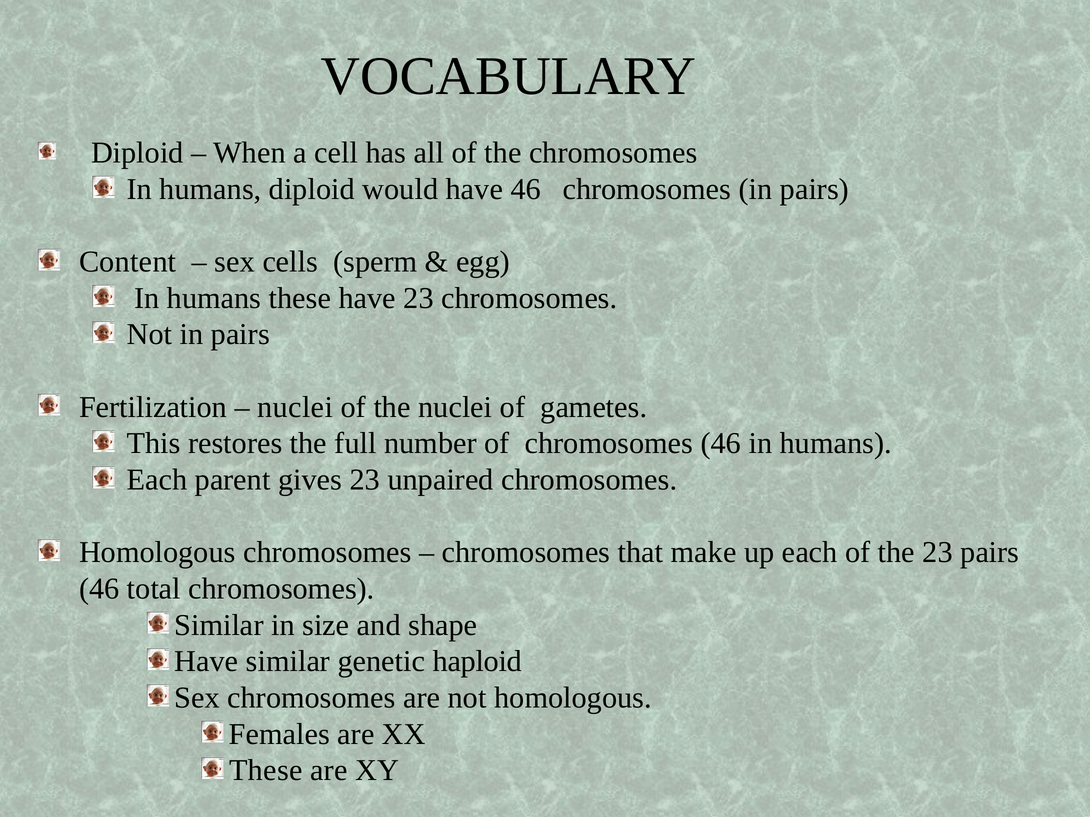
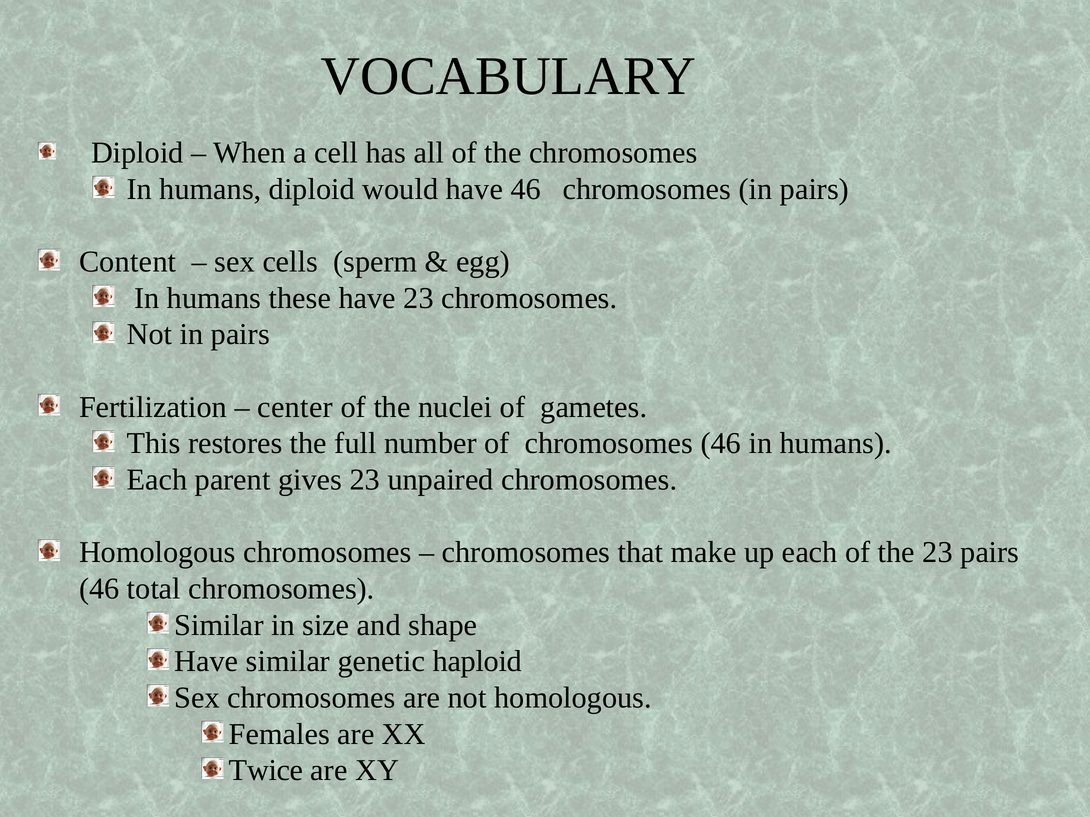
nuclei: nuclei -> center (295, 407)
These: These -> Twice (266, 771)
